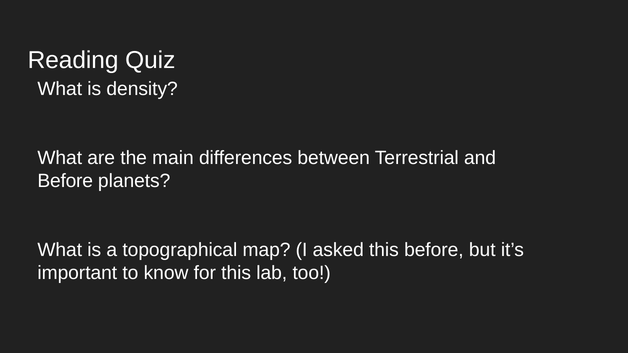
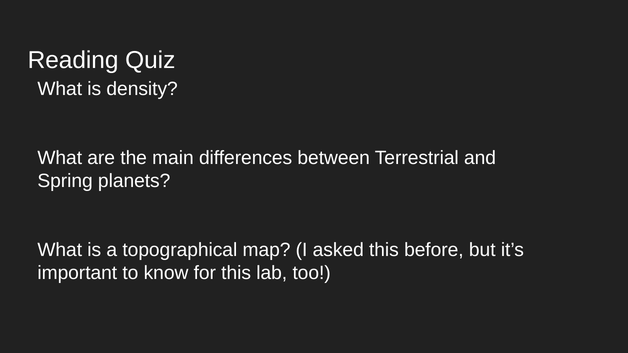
Before: Before -> Spring (65, 181)
